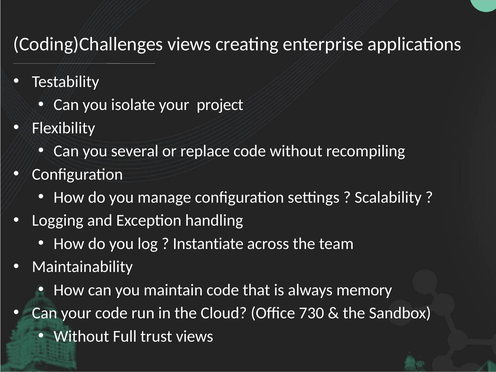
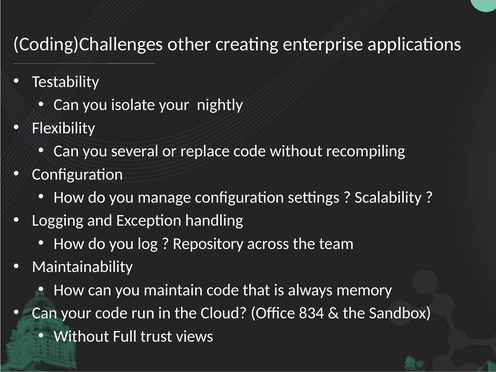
Coding)Challenges views: views -> other (189, 44)
project: project -> nightly (220, 105)
Instantiate: Instantiate -> Repository (208, 244)
730: 730 -> 834 (311, 313)
